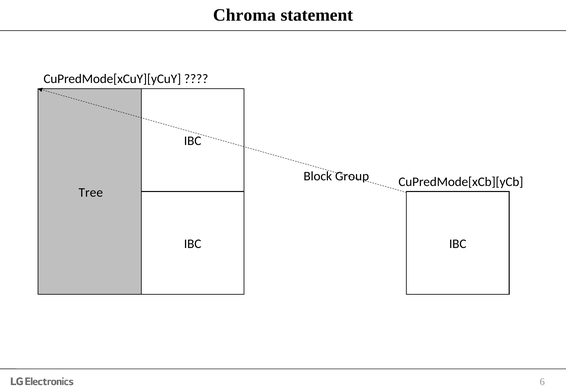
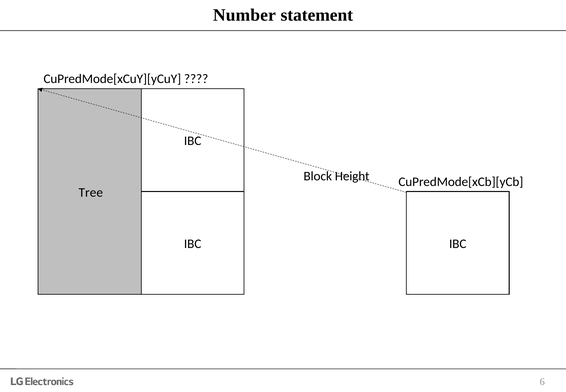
Chroma: Chroma -> Number (244, 15)
Group: Group -> Height (352, 176)
